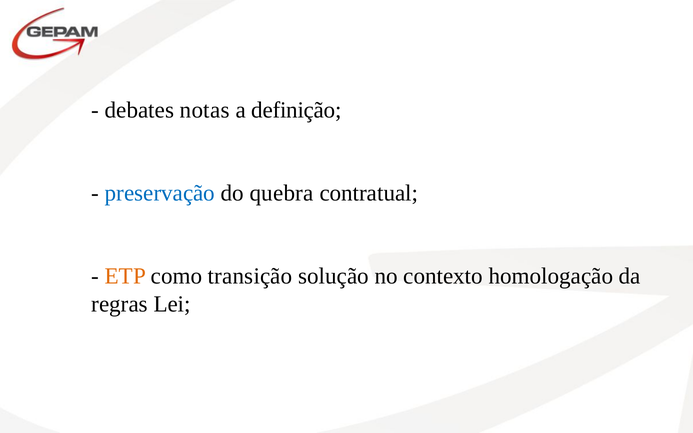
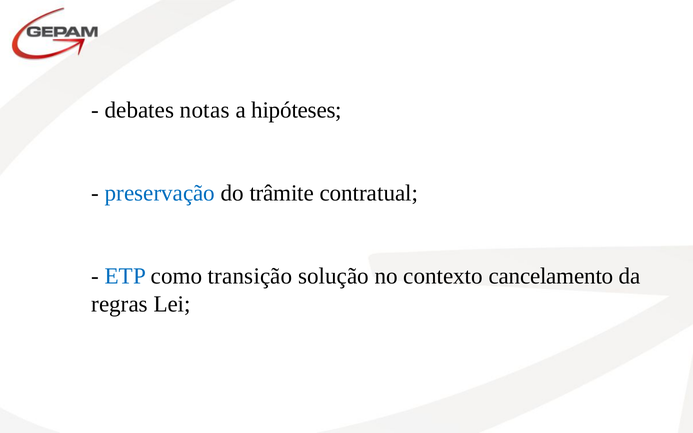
definição: definição -> hipóteses (297, 110)
quebra: quebra -> trâmite (282, 193)
ETP colour: orange -> blue (125, 276)
homologação: homologação -> cancelamento (551, 276)
